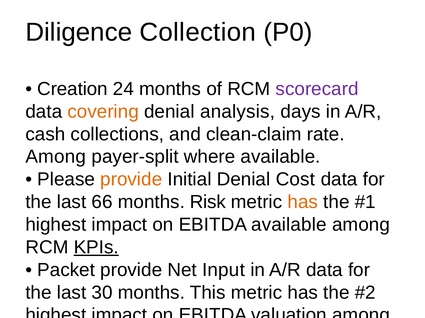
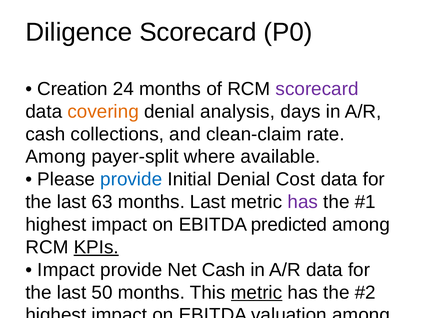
Diligence Collection: Collection -> Scorecard (198, 32)
provide colour: orange -> blue (131, 180)
66: 66 -> 63 (102, 202)
months Risk: Risk -> Last (208, 202)
has colour: orange -> purple (303, 202)
EBITDA available: available -> predicted (289, 225)
Packet: Packet -> Impact (66, 271)
Net Input: Input -> Cash (224, 271)
30: 30 -> 50 (102, 293)
metric underline: none -> present (257, 293)
